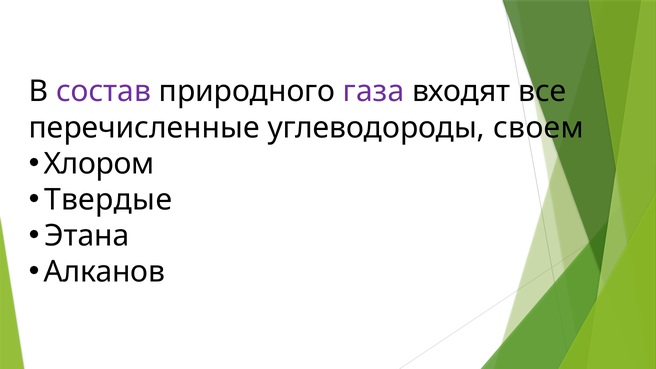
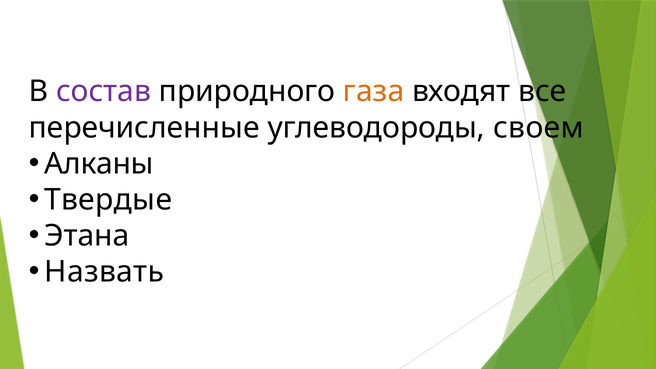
газа colour: purple -> orange (374, 92)
Хлором: Хлором -> Алканы (99, 164)
Алканов: Алканов -> Назвать (104, 272)
